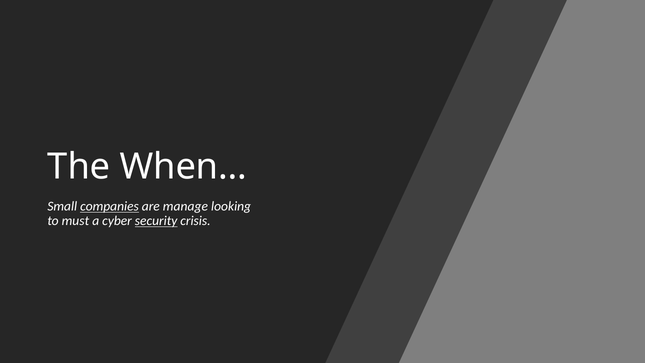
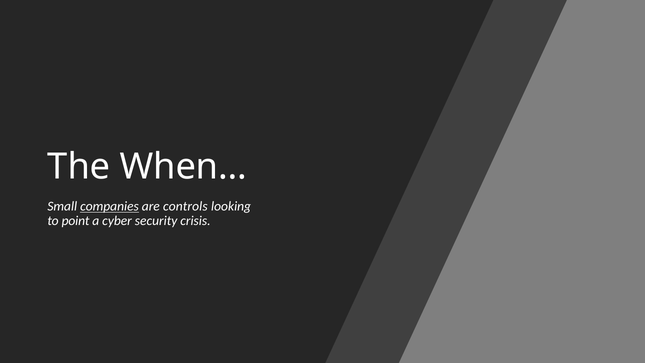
manage: manage -> controls (185, 206)
must: must -> point (76, 221)
security underline: present -> none (156, 221)
